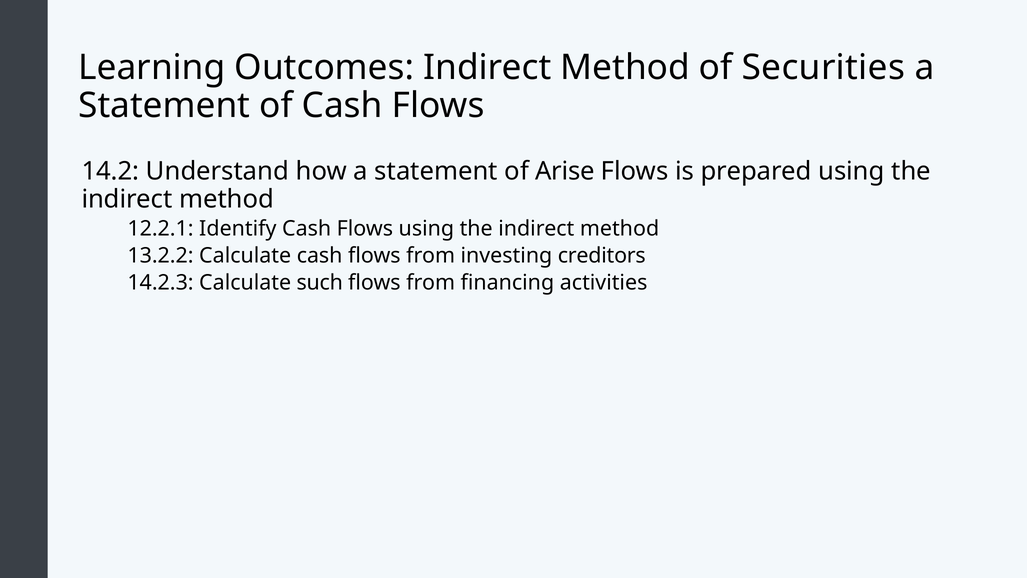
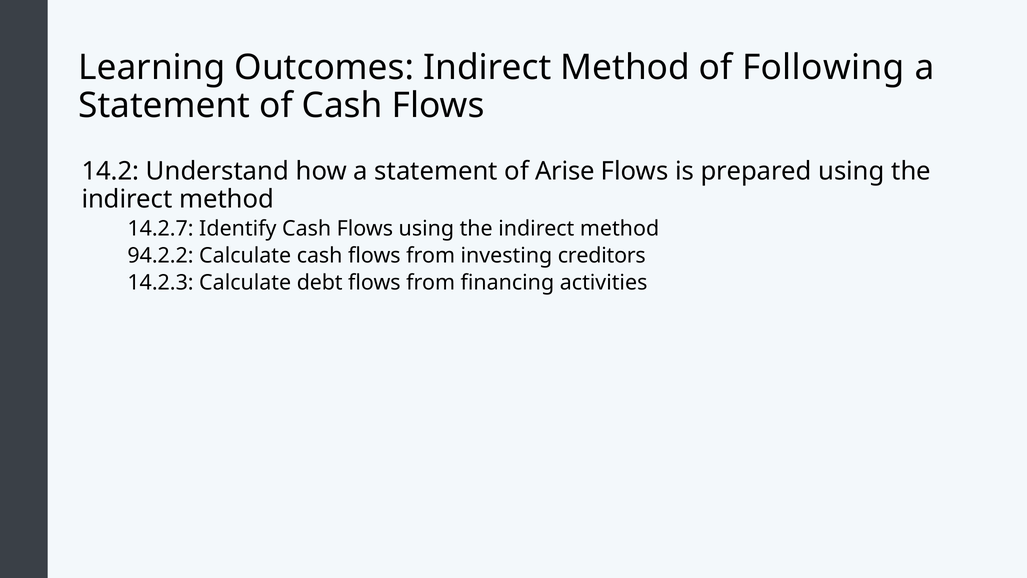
Securities: Securities -> Following (823, 67)
12.2.1: 12.2.1 -> 14.2.7 (160, 228)
13.2.2: 13.2.2 -> 94.2.2 (160, 256)
such: such -> debt (320, 283)
